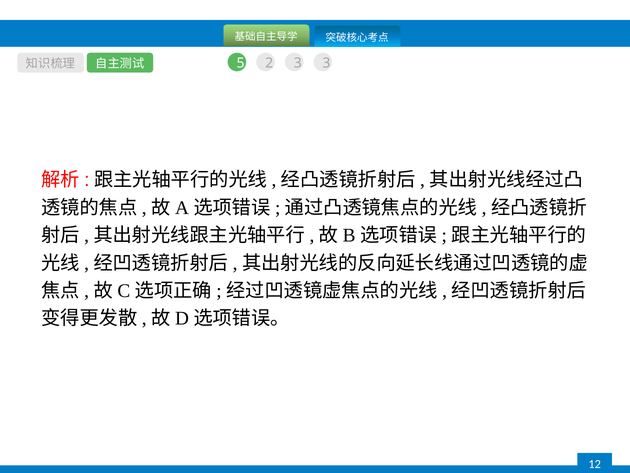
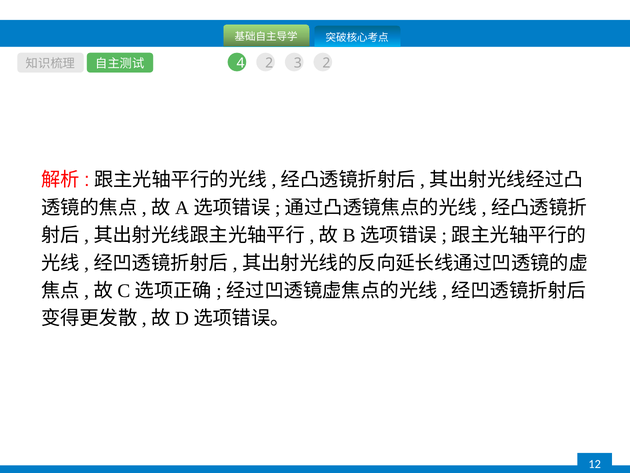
5: 5 -> 4 (241, 63)
3 3: 3 -> 2 (326, 63)
